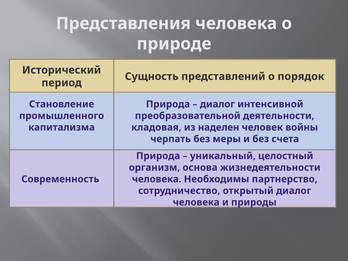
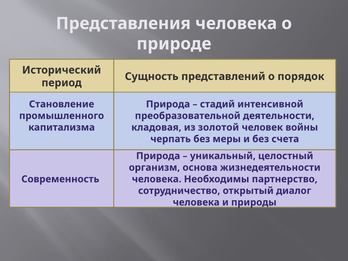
диалог: диалог -> стадий (217, 104)
наделен: наделен -> золотой (218, 127)
